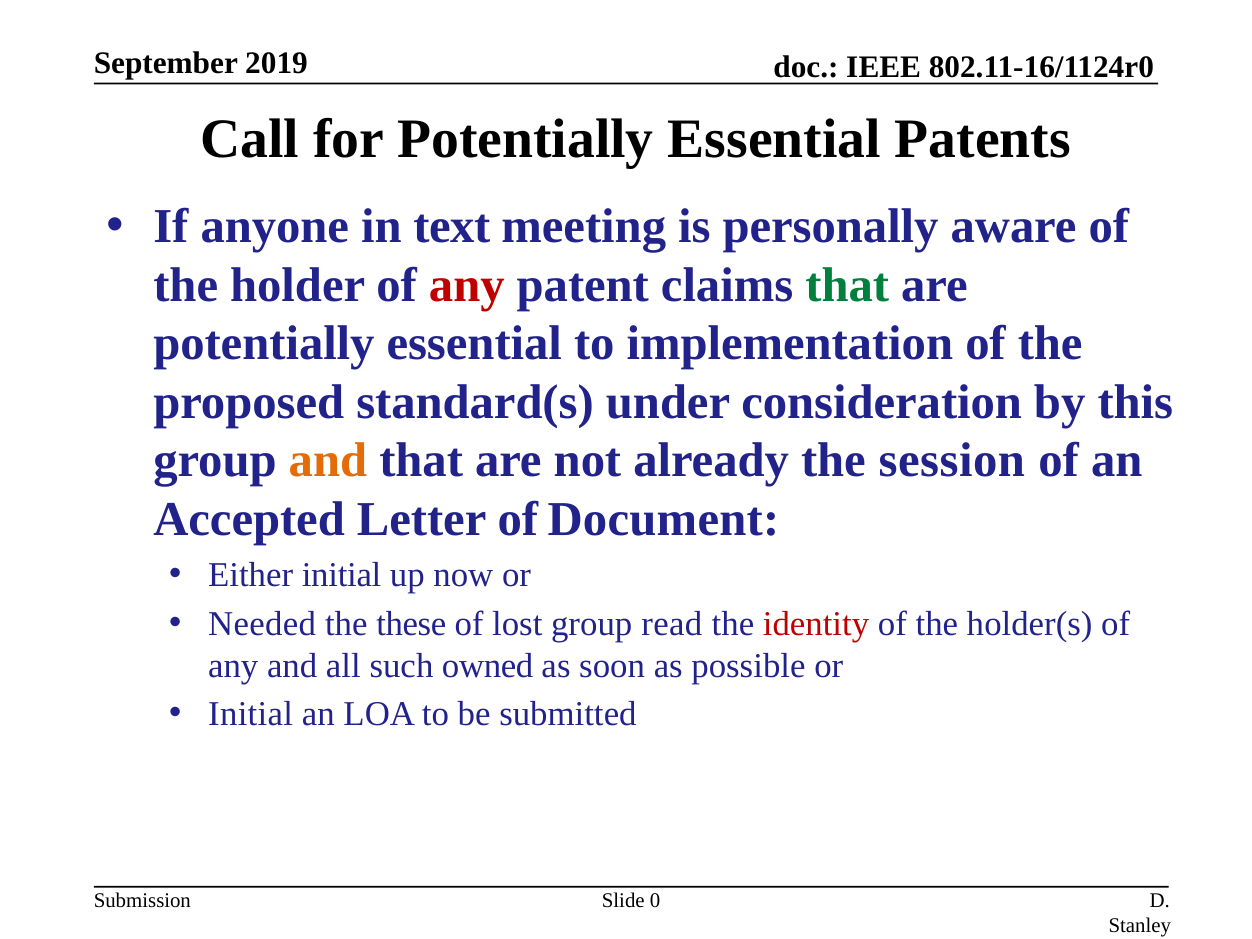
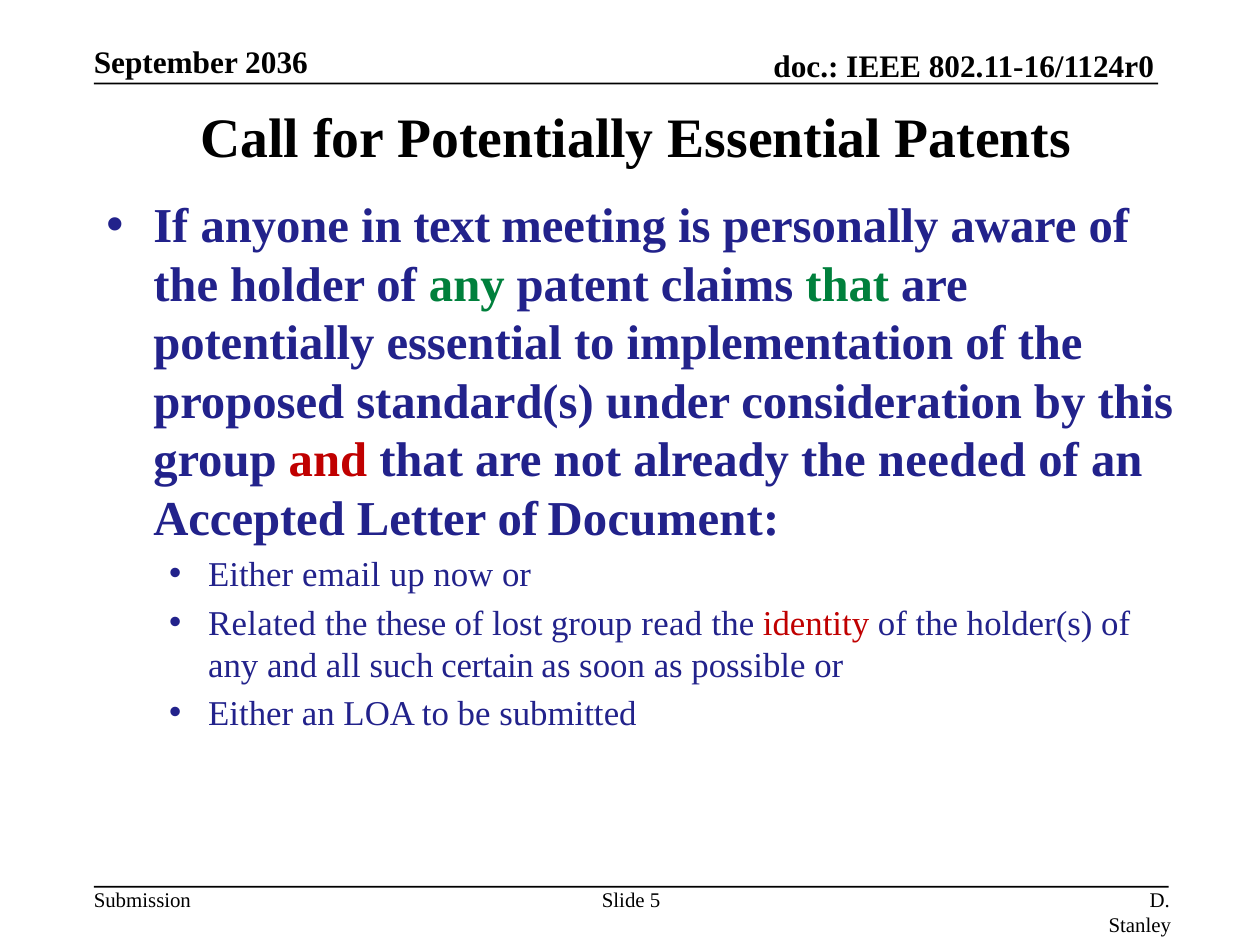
2019: 2019 -> 2036 (277, 63)
any colour: red -> green (467, 285)
and colour: orange -> red (328, 461)
session: session -> needed (952, 461)
Either initial: initial -> email (341, 575)
Needed: Needed -> Related (262, 624)
owned: owned -> certain (488, 666)
Initial: Initial -> Either (251, 714)
0: 0 -> 5 (655, 901)
